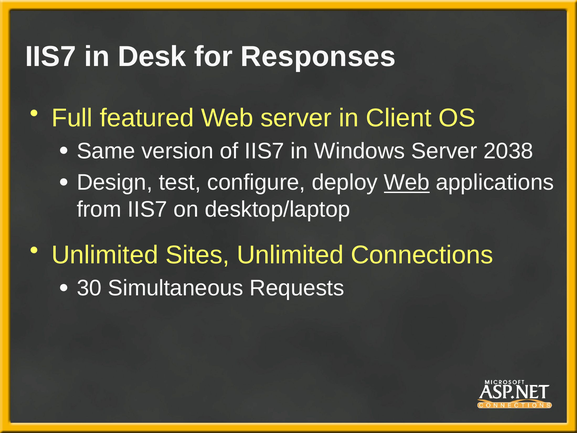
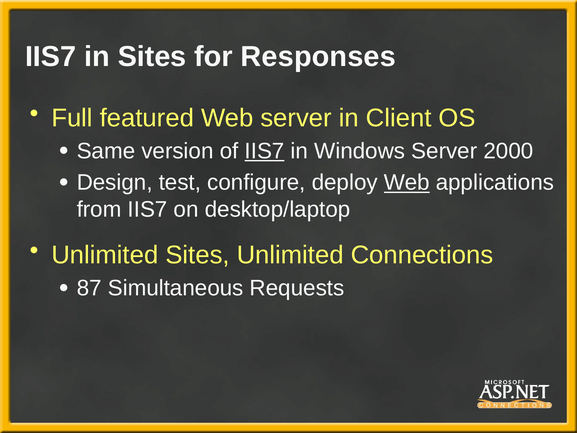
in Desk: Desk -> Sites (152, 57)
IIS7 underline: none -> present (265, 151)
2038: 2038 -> 2000 (508, 151)
30: 30 -> 87 (89, 288)
